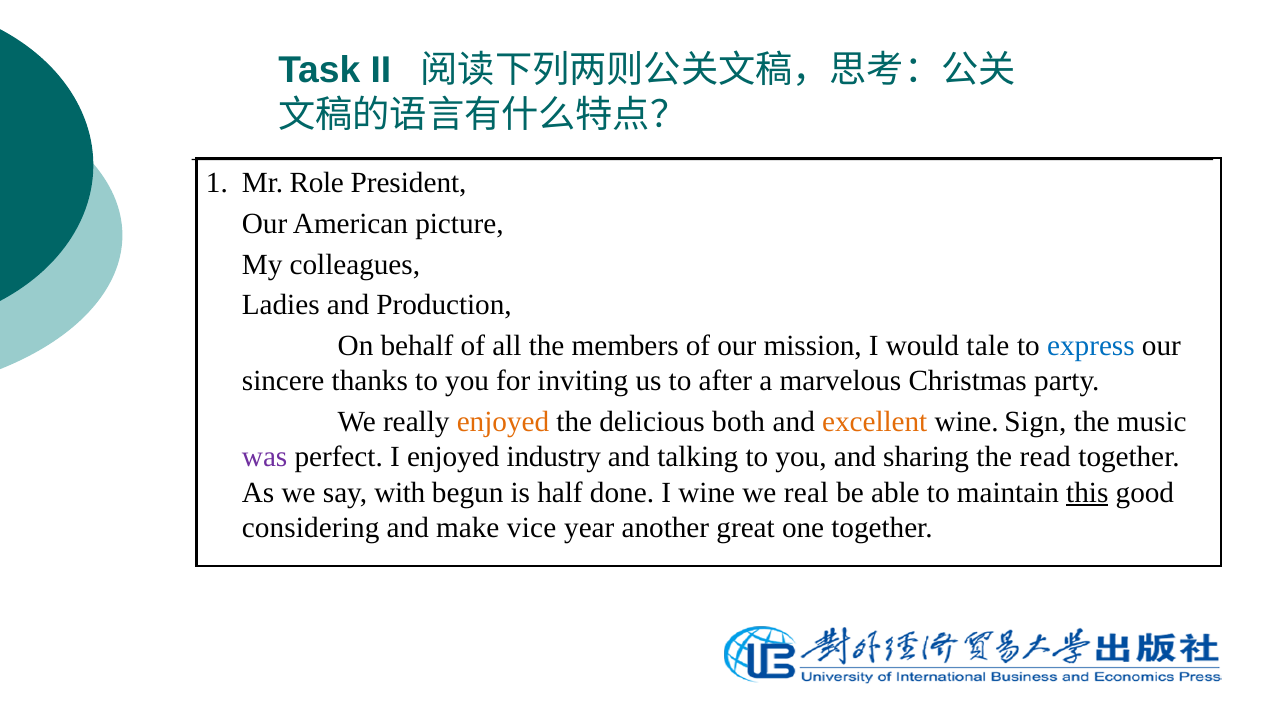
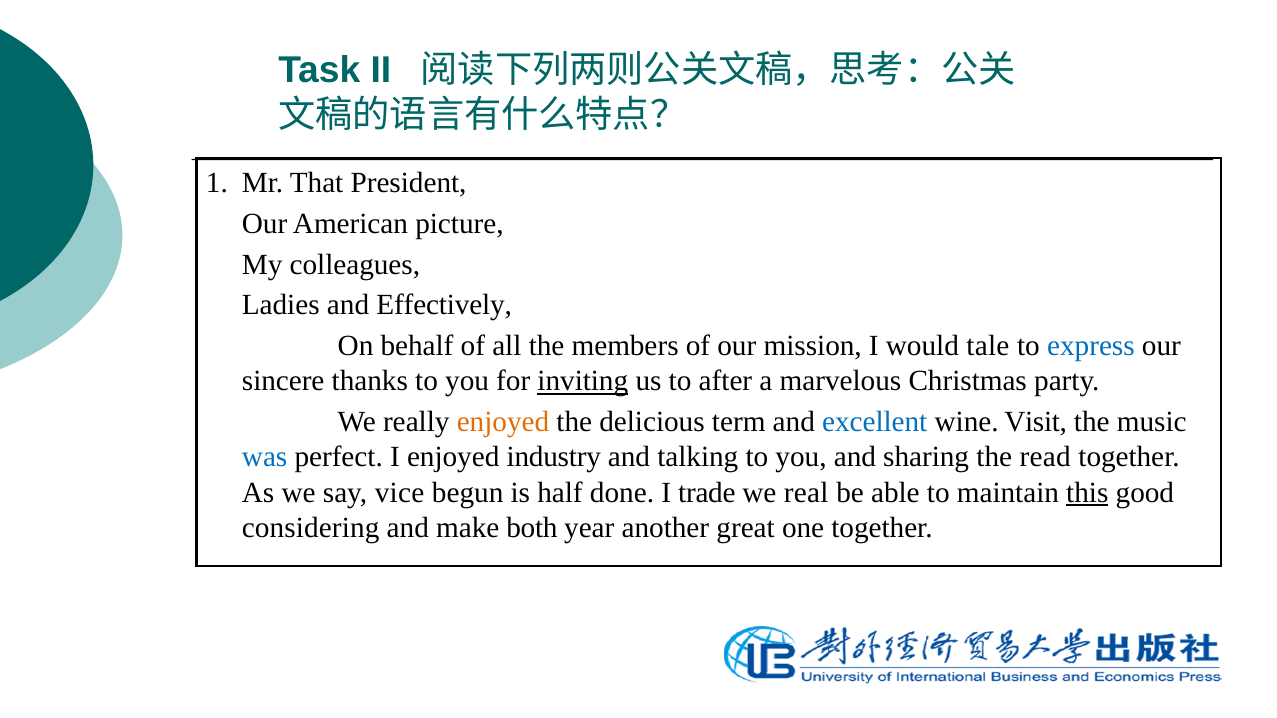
Role: Role -> That (317, 183)
Production: Production -> Effectively (444, 305)
inviting underline: none -> present (583, 381)
both: both -> term (739, 422)
excellent colour: orange -> blue (875, 422)
Sign: Sign -> Visit (1036, 422)
was colour: purple -> blue (265, 458)
with: with -> vice (400, 493)
I wine: wine -> trade (707, 493)
vice: vice -> both (532, 528)
